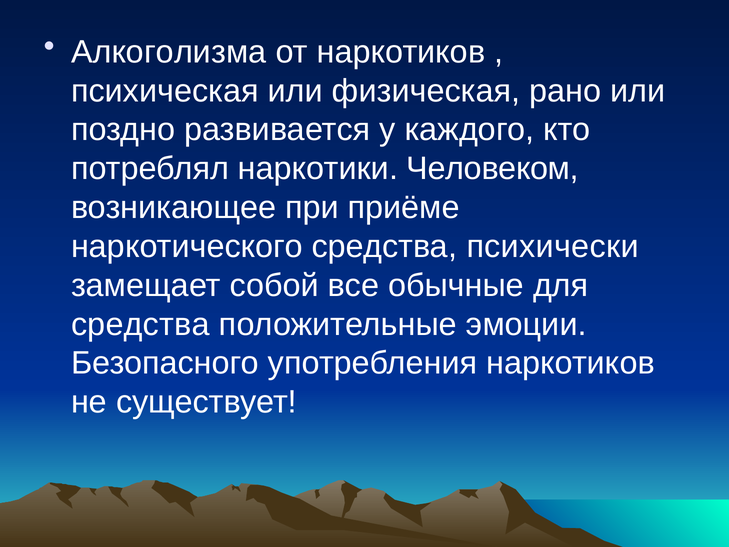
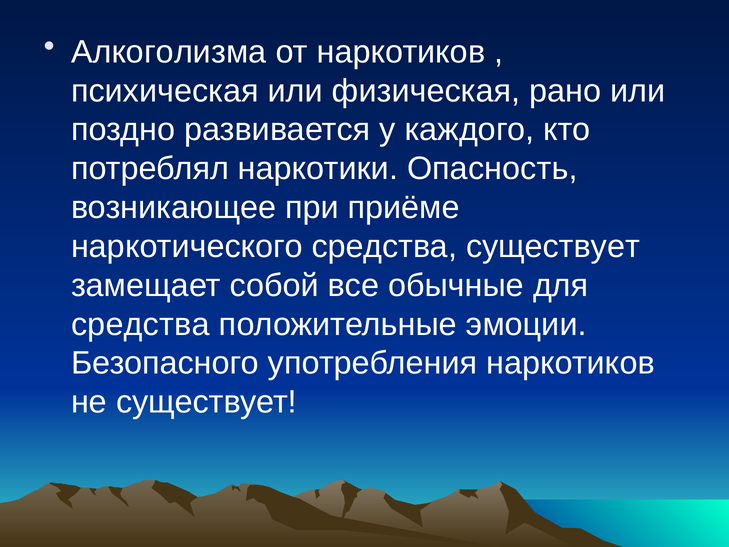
Человеком: Человеком -> Опасность (492, 169)
средства психически: психически -> существует (553, 246)
